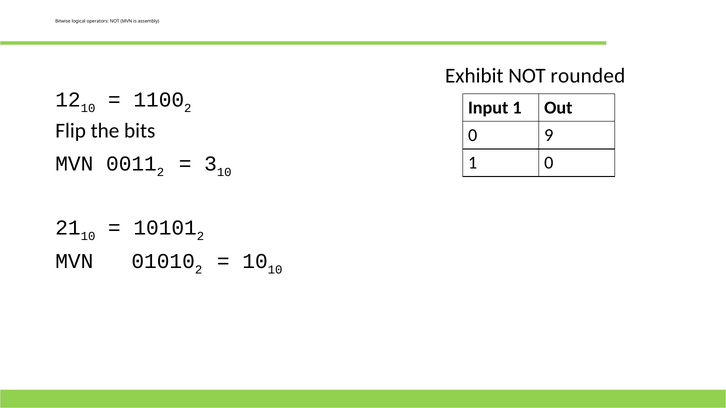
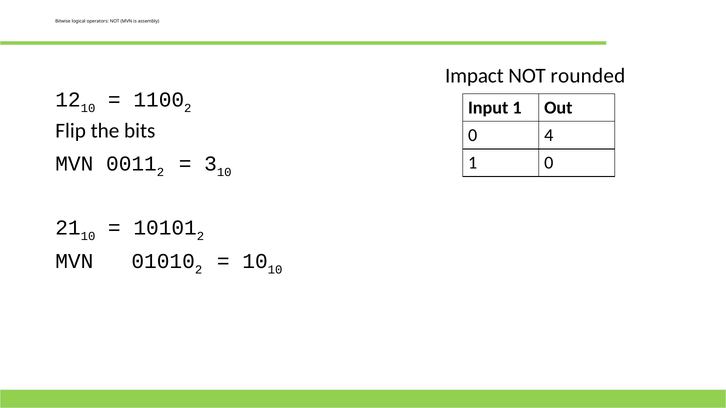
Exhibit: Exhibit -> Impact (474, 76)
9: 9 -> 4 (549, 135)
